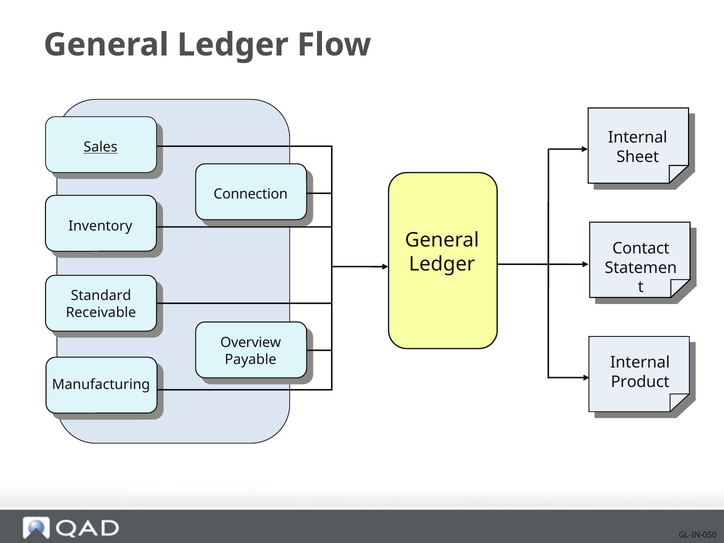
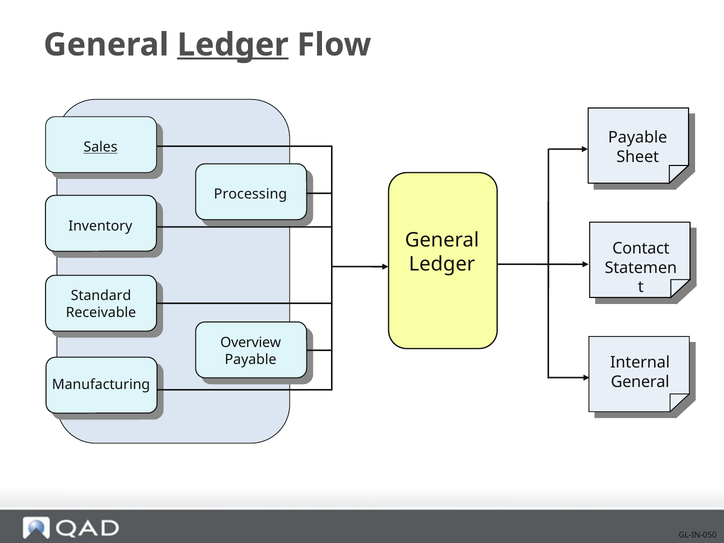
Ledger underline: none -> present (233, 45)
Internal: Internal -> Payable (638, 137)
Connection: Connection -> Processing (250, 194)
Product: Product -> General (640, 382)
